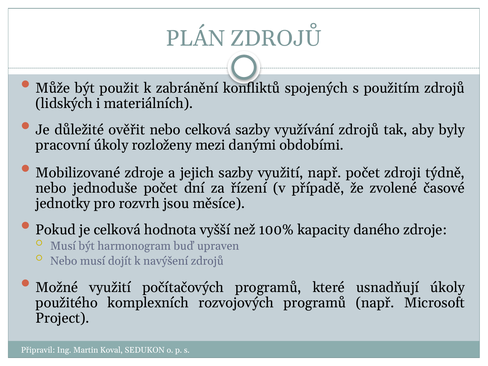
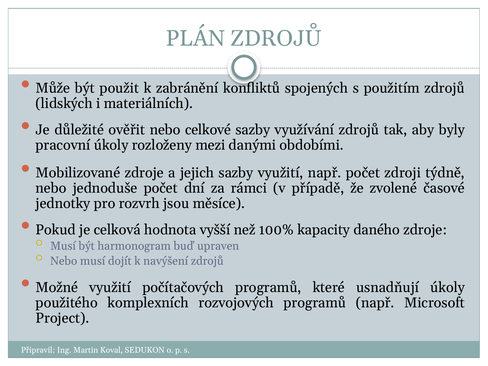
nebo celková: celková -> celkové (208, 130)
řízení: řízení -> rámci (249, 188)
